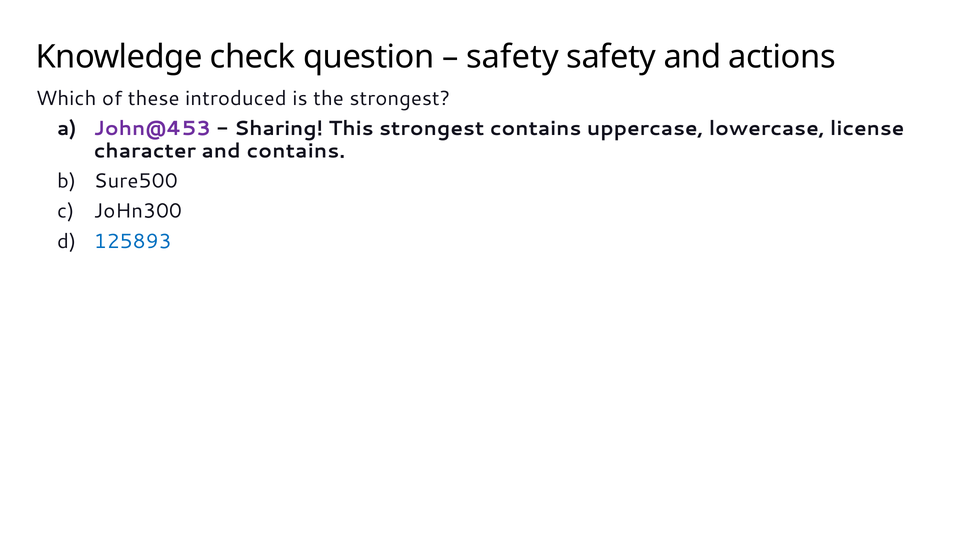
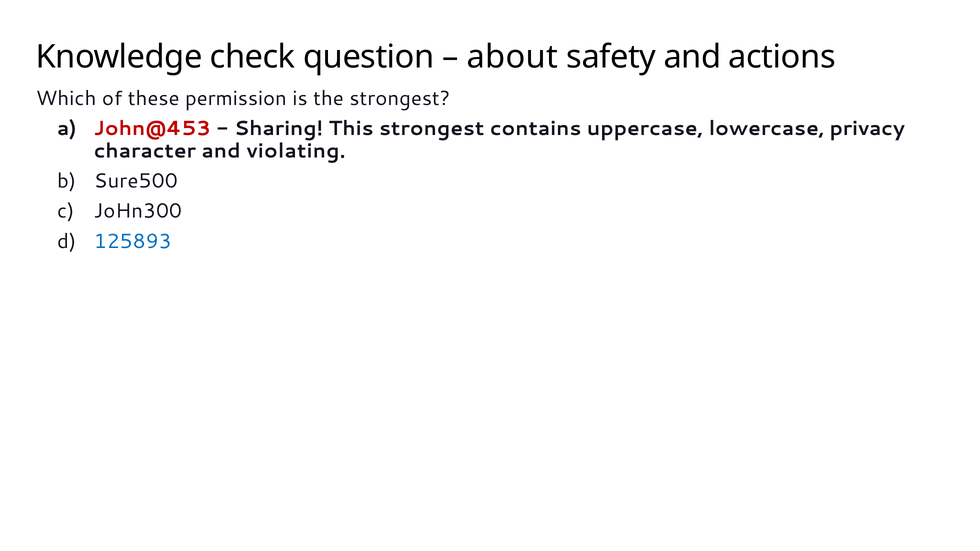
safety: safety -> about (512, 57)
introduced: introduced -> permission (236, 99)
John@453 colour: purple -> red (152, 129)
license: license -> privacy (867, 129)
and contains: contains -> violating (296, 151)
